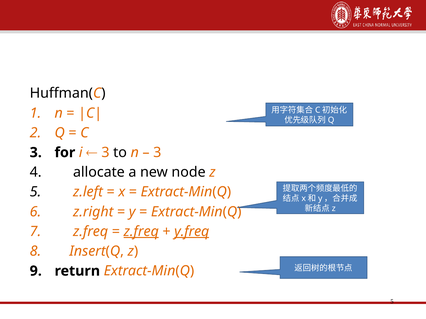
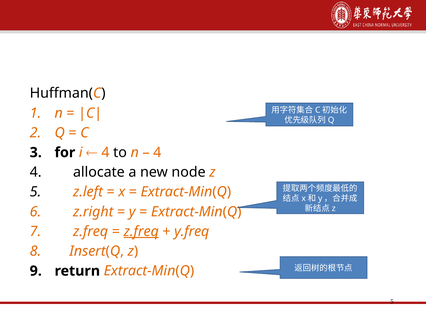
3: 3 -> 4 (105, 153)
3: 3 -> 4 (157, 153)
y.freq underline: present -> none (192, 232)
